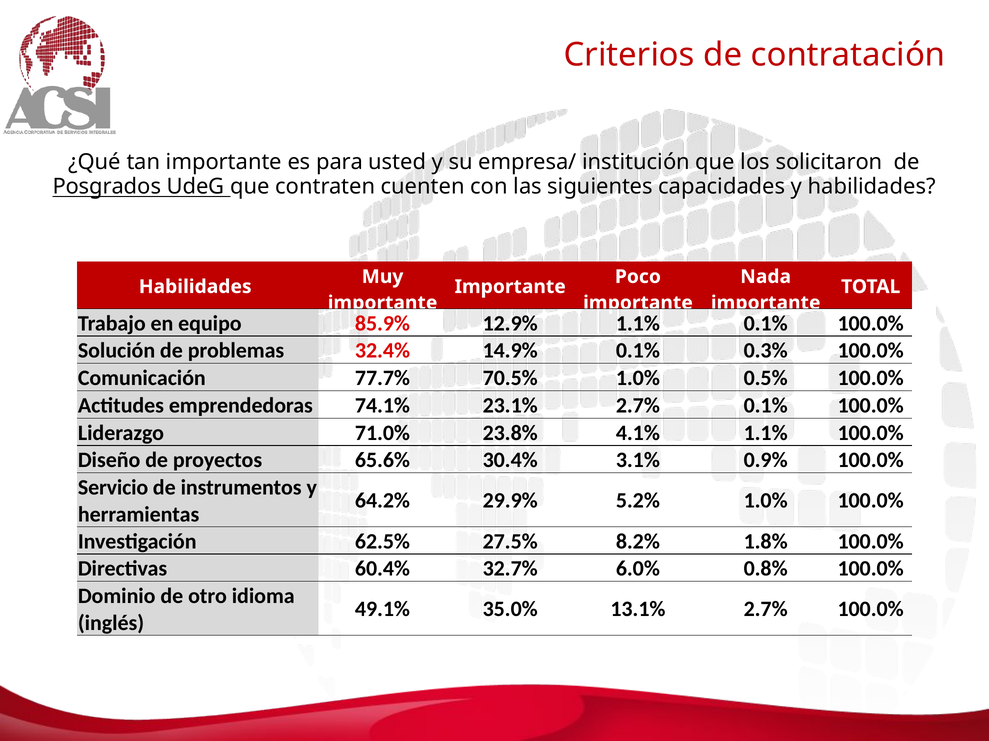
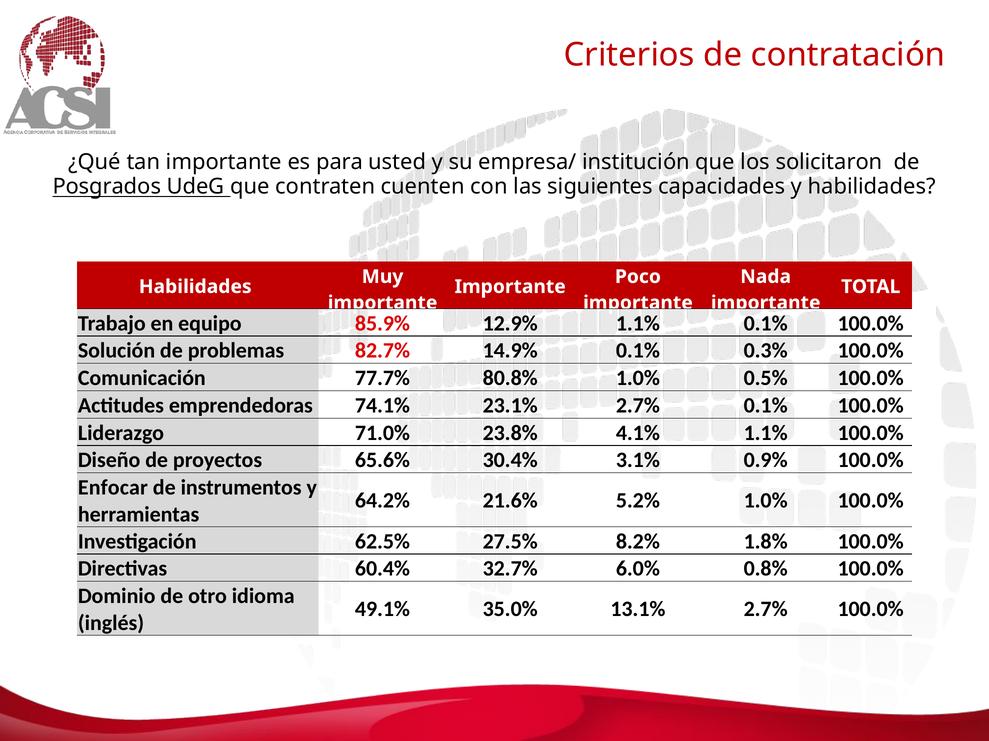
32.4%: 32.4% -> 82.7% (383, 351)
70.5%: 70.5% -> 80.8% (510, 378)
Servicio: Servicio -> Enfocar (113, 488)
29.9%: 29.9% -> 21.6% (510, 501)
